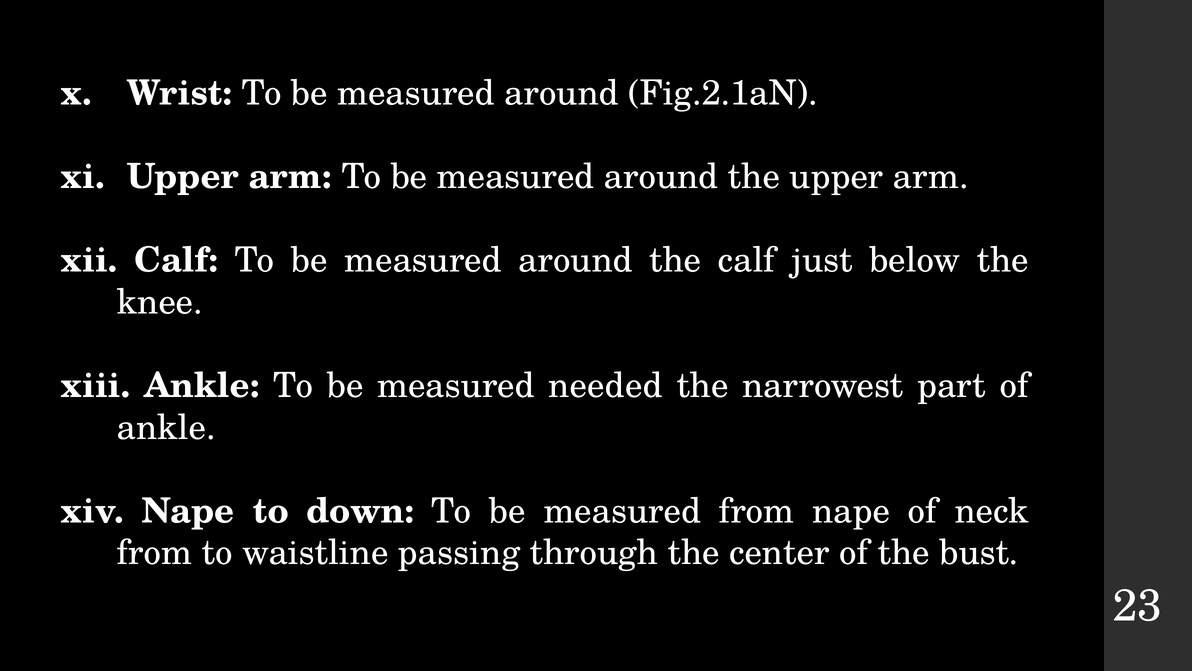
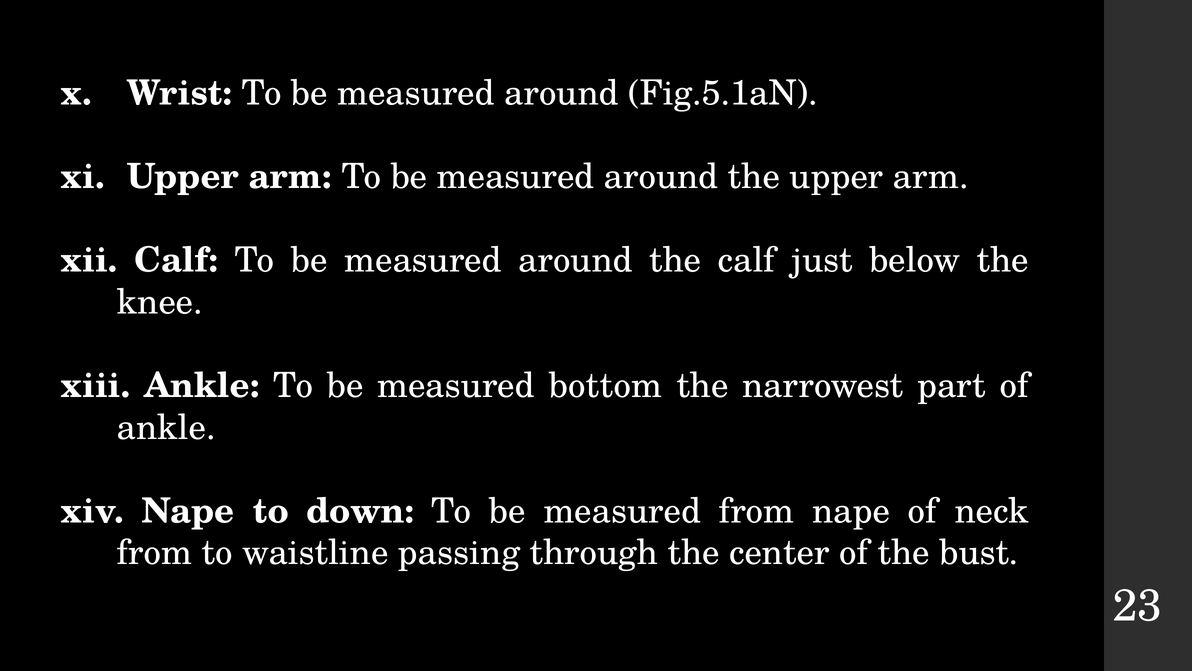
Fig.2.1aN: Fig.2.1aN -> Fig.5.1aN (723, 93)
needed: needed -> bottom (605, 386)
